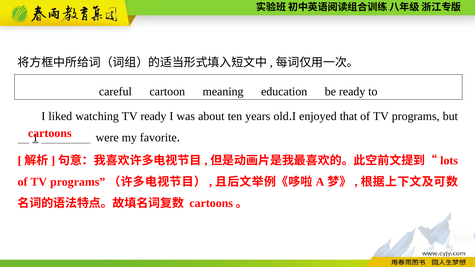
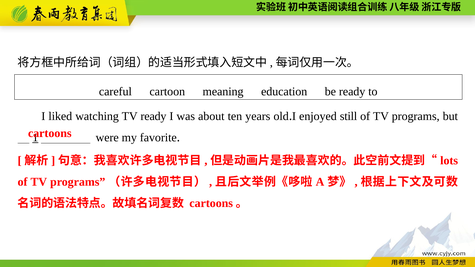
that: that -> still (349, 116)
